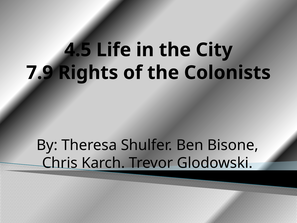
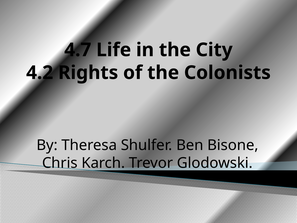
4.5: 4.5 -> 4.7 (78, 50)
7.9: 7.9 -> 4.2 (40, 73)
